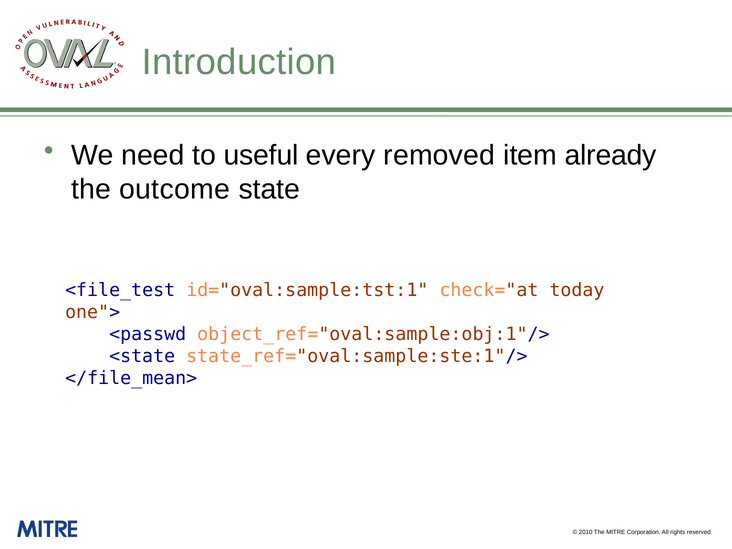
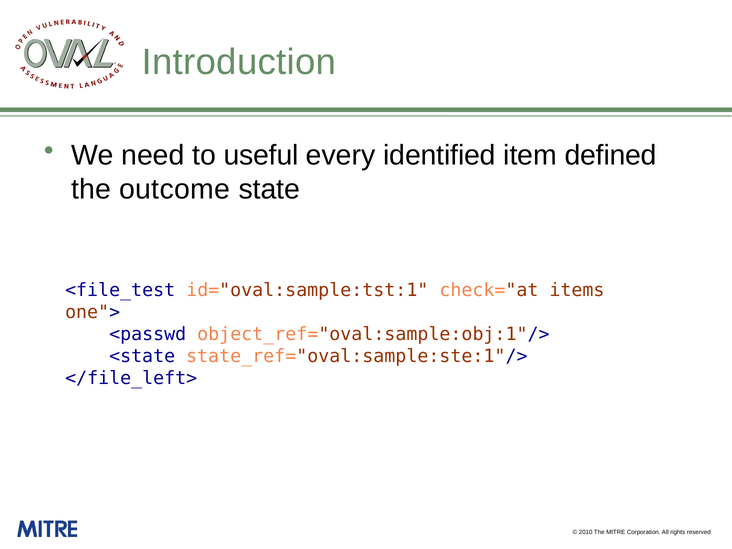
removed: removed -> identified (439, 155)
already: already -> defined (611, 155)
today: today -> items (577, 290)
</file_mean>: </file_mean> -> </file_left> (131, 378)
